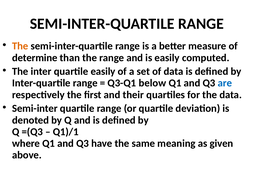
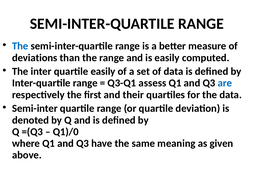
The colour: orange -> blue (20, 46)
determine: determine -> deviations (35, 58)
below: below -> assess (152, 83)
Q1)/1: Q1)/1 -> Q1)/0 (66, 131)
